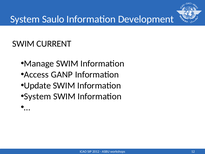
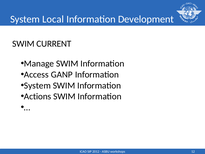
Saulo: Saulo -> Local (53, 19)
Update: Update -> System (37, 85)
System: System -> Actions (38, 96)
